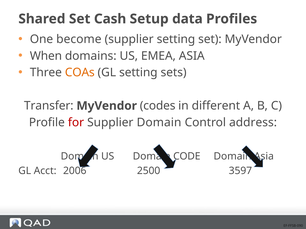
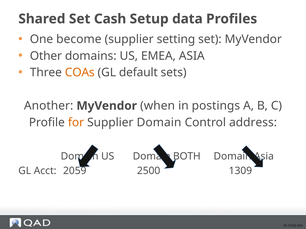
When: When -> Other (46, 56)
GL setting: setting -> default (138, 73)
Transfer: Transfer -> Another (49, 106)
codes: codes -> when (158, 106)
different: different -> postings (216, 106)
for colour: red -> orange (76, 123)
CODE: CODE -> BOTH (187, 157)
2006: 2006 -> 2059 (75, 171)
3597: 3597 -> 1309 (240, 171)
